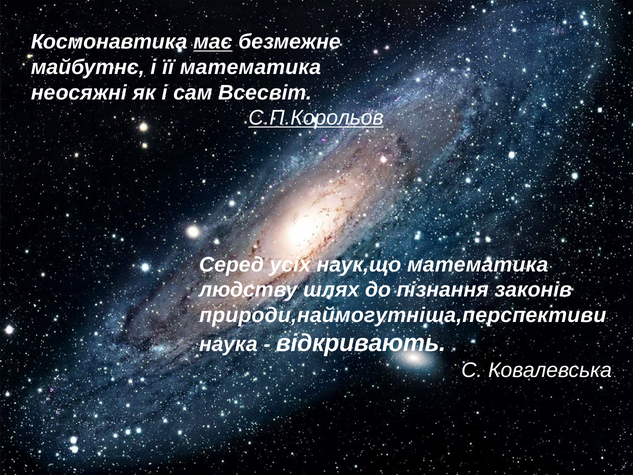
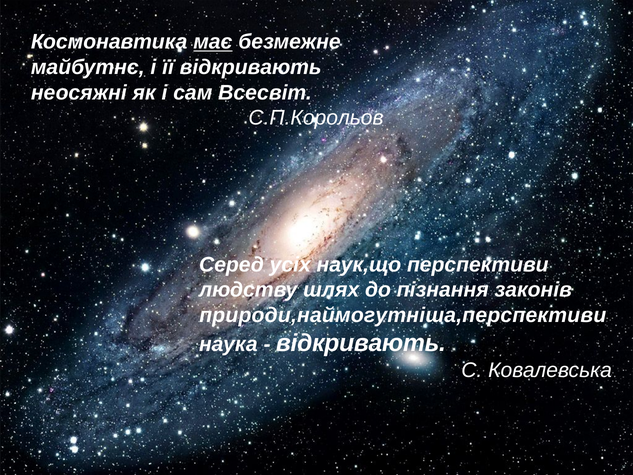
її математика: математика -> відкривають (251, 67)
С.П.Корольов underline: present -> none (316, 118)
наук,що математика: математика -> перспективи (478, 265)
